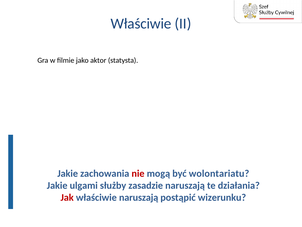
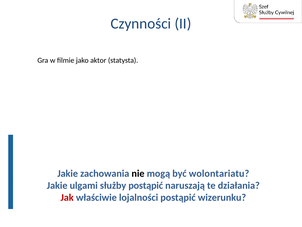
Właściwie: Właściwie -> Czynności (141, 24)
nie colour: red -> black (138, 173)
służby zasadzie: zasadzie -> postąpić (146, 185)
właściwie naruszają: naruszają -> lojalności (139, 197)
